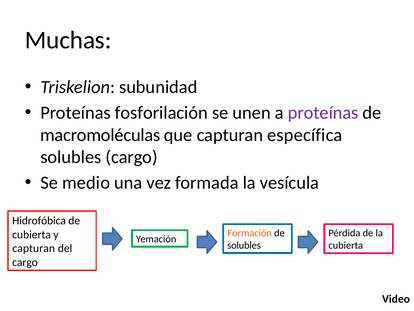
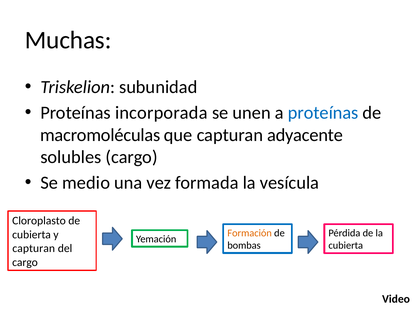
fosforilación: fosforilación -> incorporada (161, 113)
proteínas colour: purple -> blue (323, 113)
específica: específica -> adyacente (305, 135)
Hidrofóbica: Hidrofóbica -> Cloroplasto (39, 220)
solubles: solubles -> bombas (244, 245)
